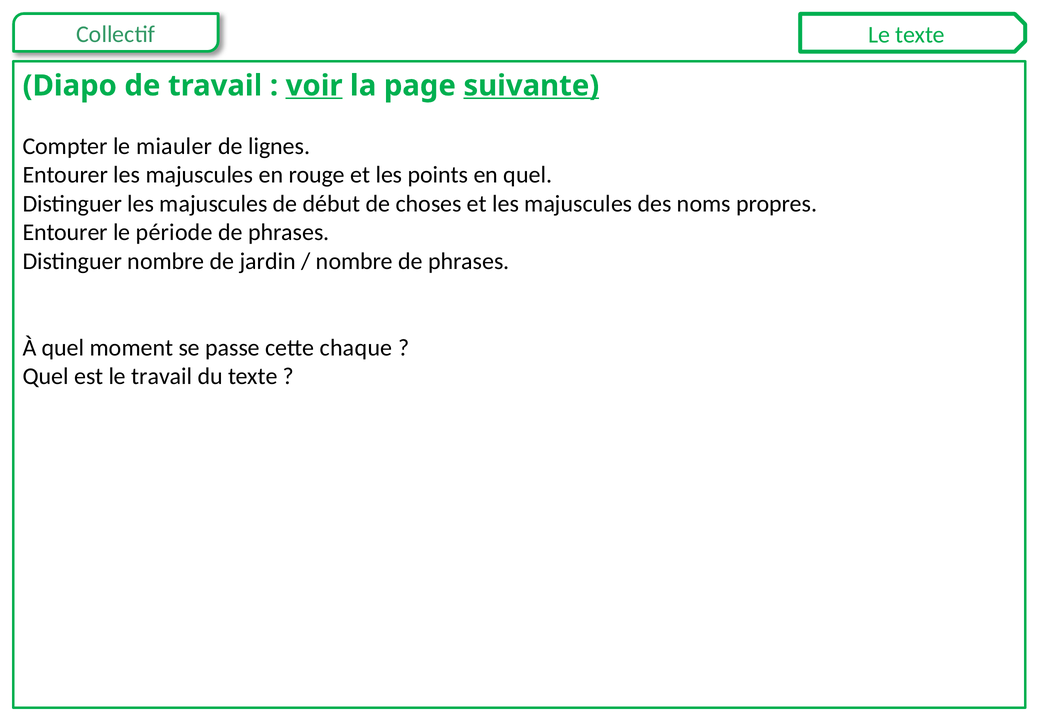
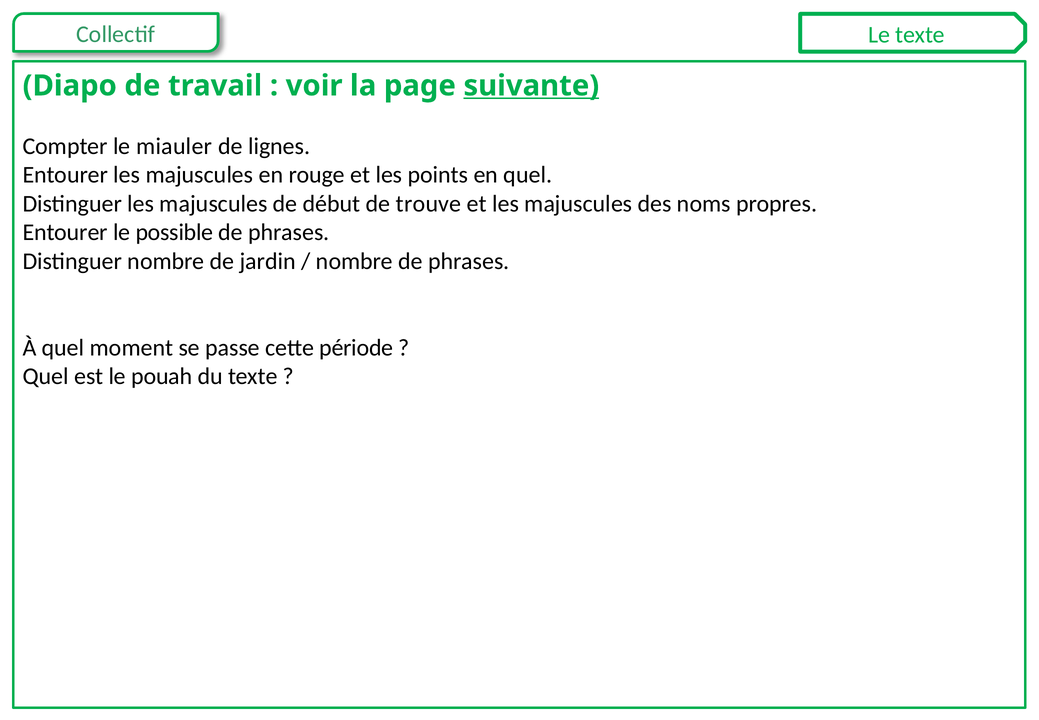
voir underline: present -> none (314, 86)
choses: choses -> trouve (429, 204)
période: période -> possible (174, 232)
chaque: chaque -> période (356, 348)
le travail: travail -> pouah (162, 376)
